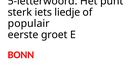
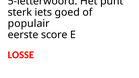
liedje: liedje -> goed (67, 12)
groet: groet -> score (54, 35)
BONN: BONN -> LOSSE (21, 55)
